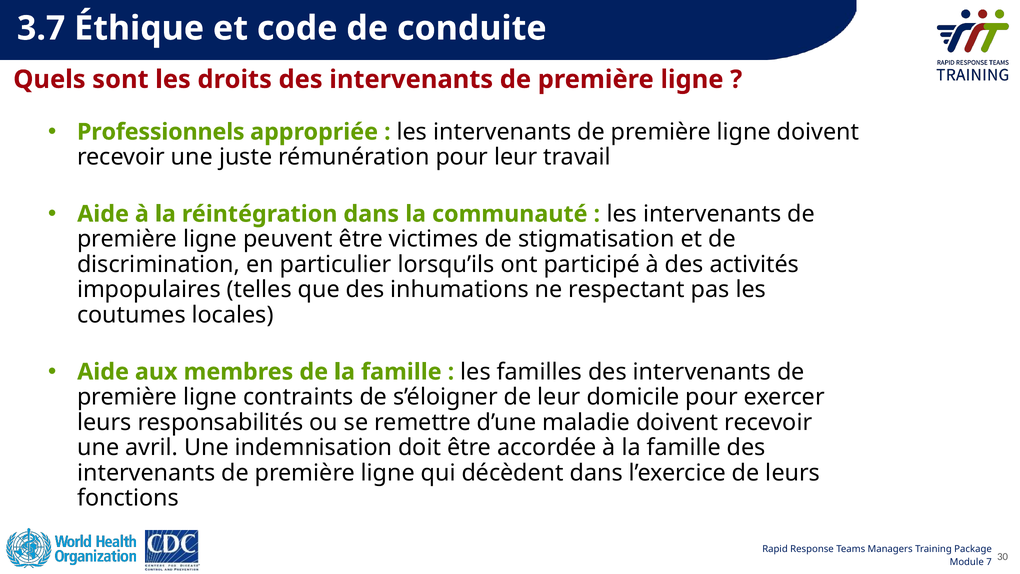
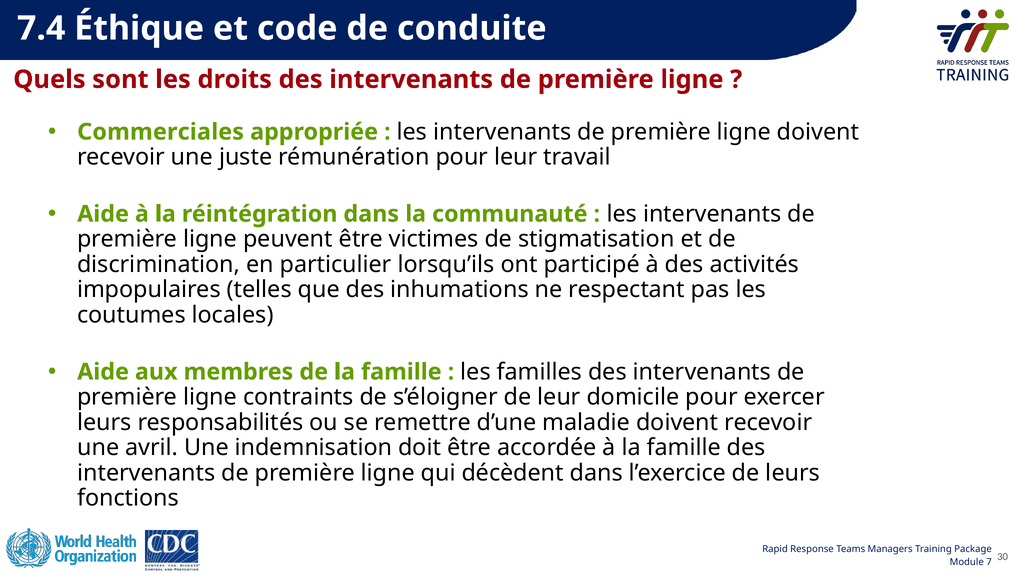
3.7: 3.7 -> 7.4 (41, 28)
Professionnels: Professionnels -> Commerciales (161, 132)
